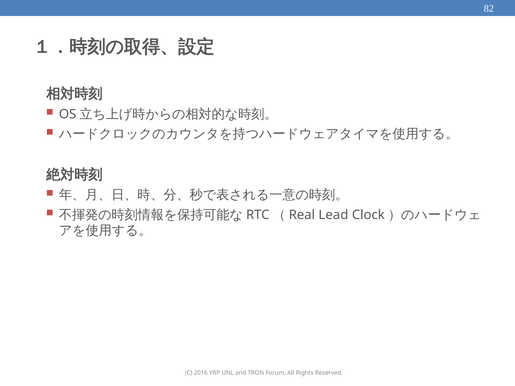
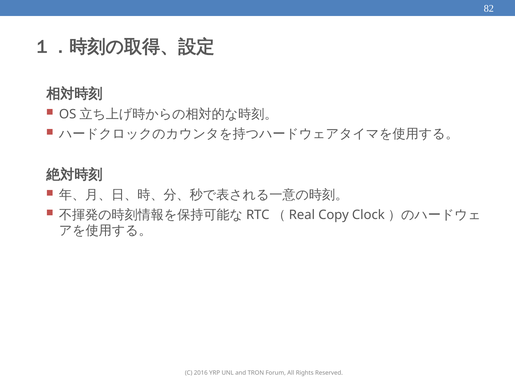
Lead: Lead -> Copy (334, 215)
